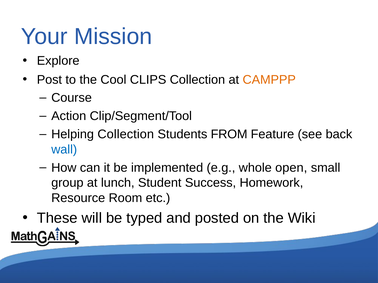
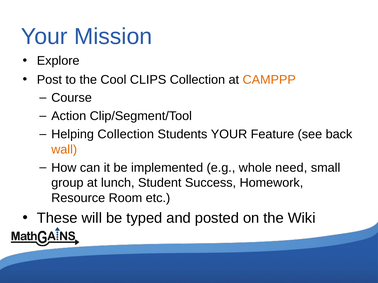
Students FROM: FROM -> YOUR (229, 135)
wall colour: blue -> orange (64, 150)
open: open -> need (291, 168)
